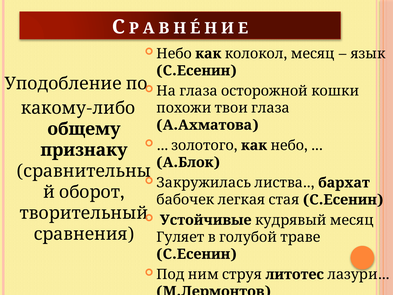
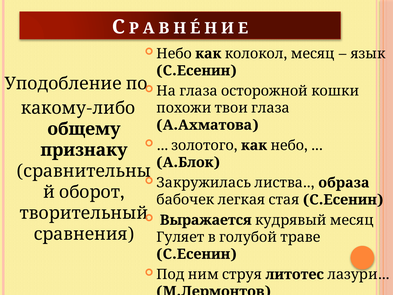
бархат: бархат -> образа (344, 183)
Устойчивые: Устойчивые -> Выражается (206, 220)
